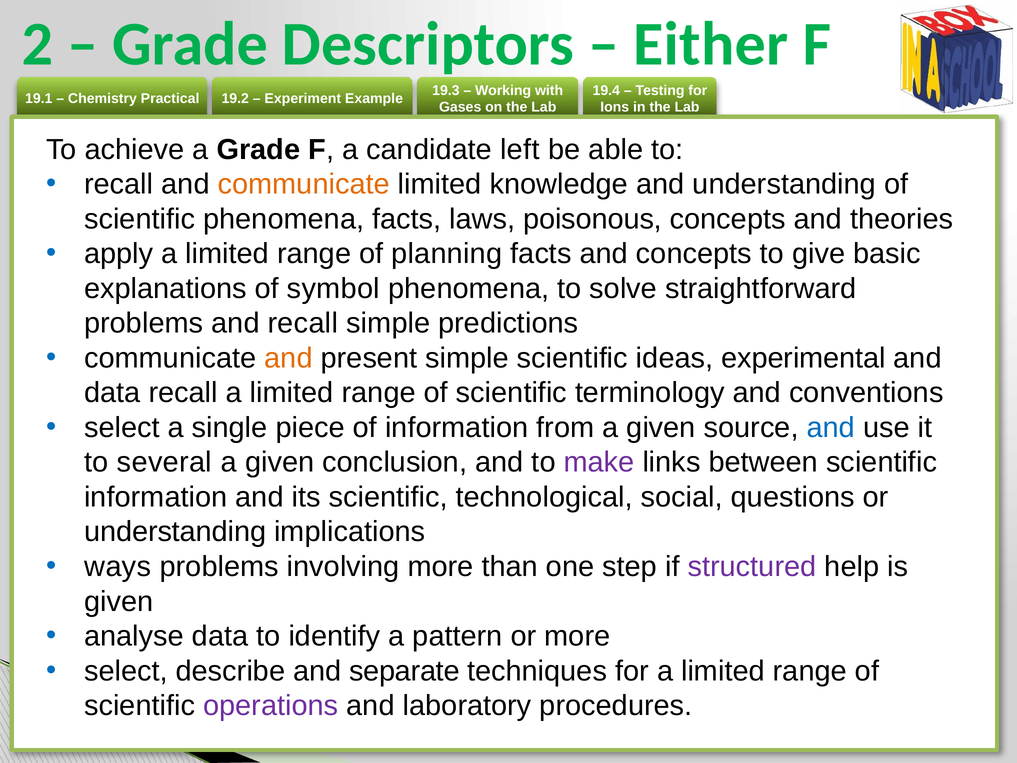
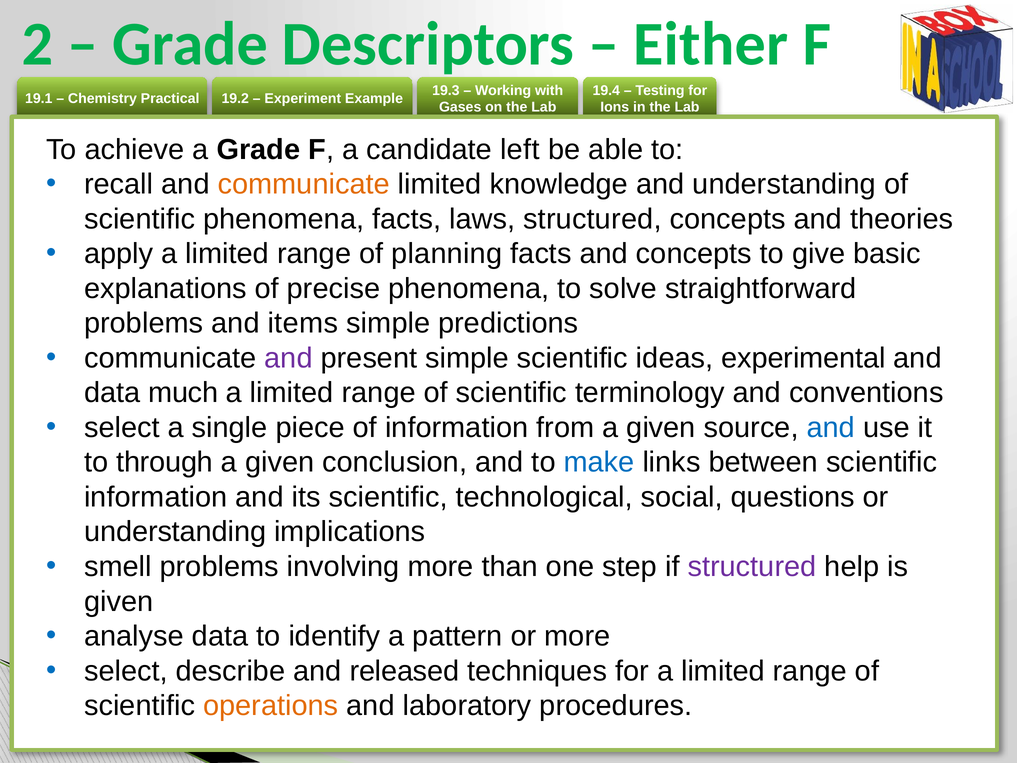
laws poisonous: poisonous -> structured (592, 219)
symbol: symbol -> precise (334, 288)
and recall: recall -> items (303, 323)
and colour: orange -> purple (289, 358)
data recall: recall -> much (183, 393)
several: several -> through (165, 462)
make colour: purple -> blue (599, 462)
ways: ways -> smell (118, 566)
separate: separate -> released (404, 671)
operations colour: purple -> orange (271, 706)
